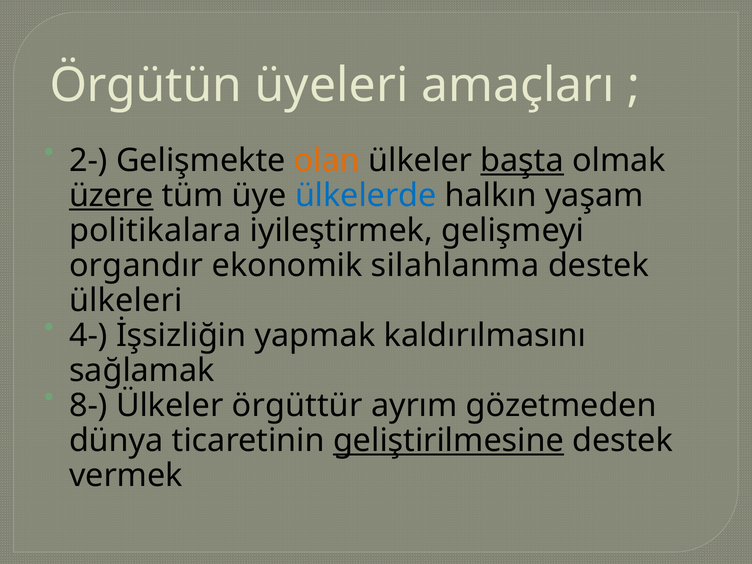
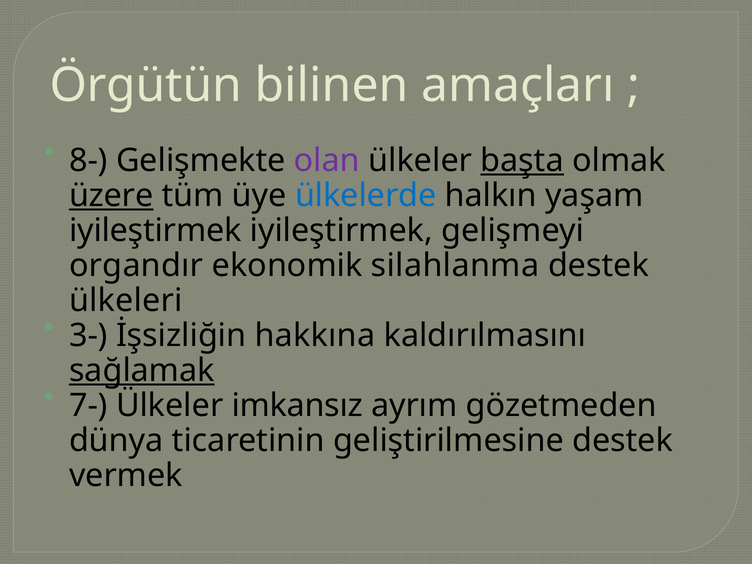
üyeleri: üyeleri -> bilinen (332, 86)
2-: 2- -> 8- (88, 161)
olan colour: orange -> purple (327, 161)
politikalara: politikalara -> iyileştirmek (155, 231)
4-: 4- -> 3- (88, 336)
yapmak: yapmak -> hakkına (315, 336)
sağlamak underline: none -> present (142, 371)
8-: 8- -> 7- (88, 406)
örgüttür: örgüttür -> imkansız (297, 406)
geliştirilmesine underline: present -> none (448, 441)
